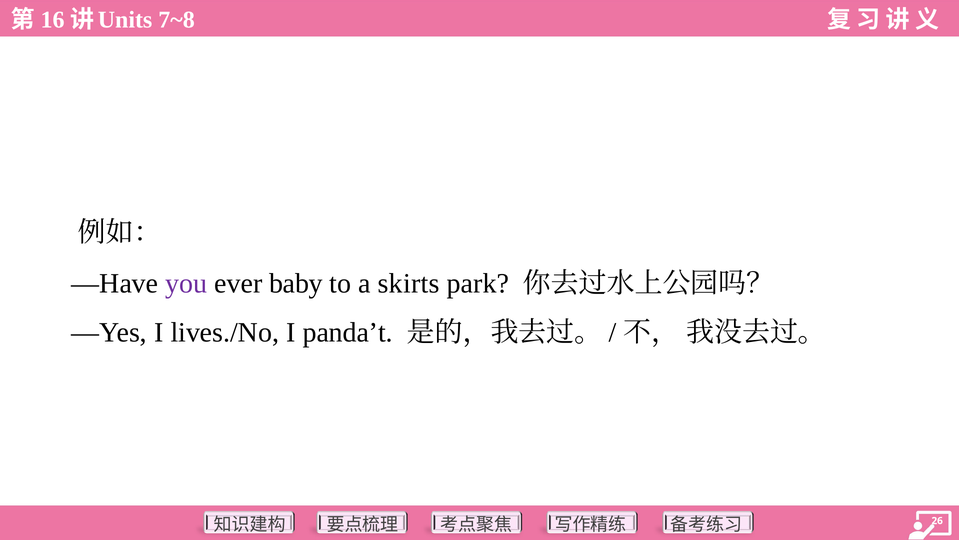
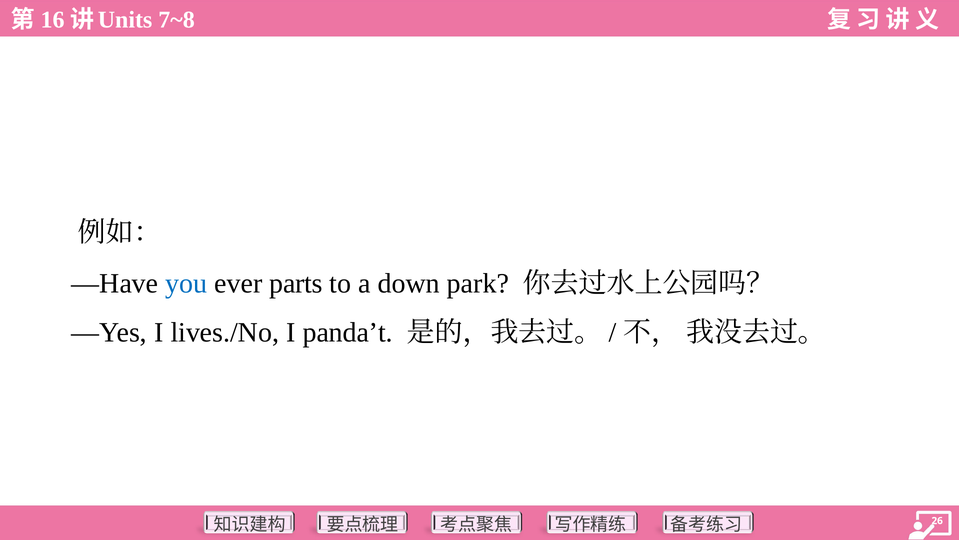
you colour: purple -> blue (186, 283)
baby: baby -> parts (296, 283)
skirts: skirts -> down (409, 283)
